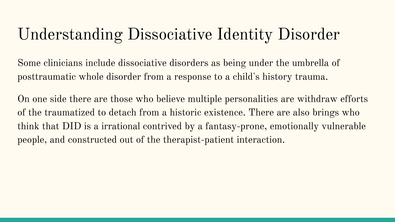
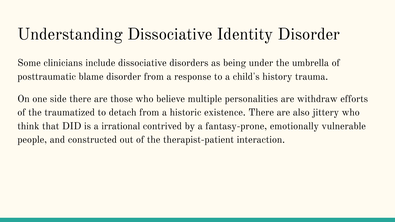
whole: whole -> blame (91, 77)
brings: brings -> jittery (326, 113)
